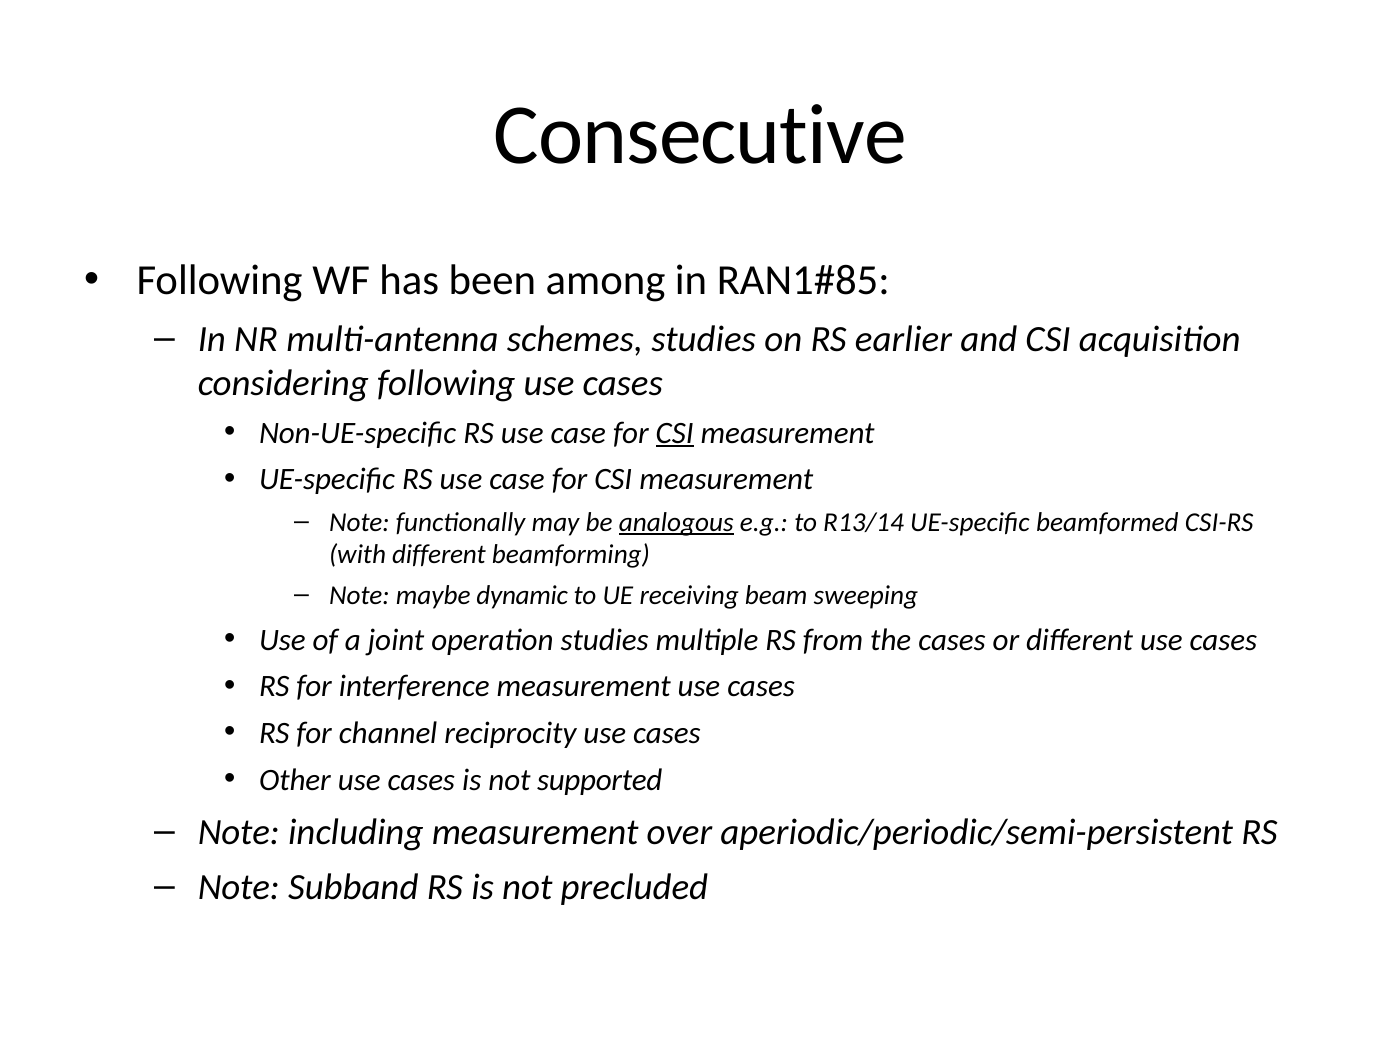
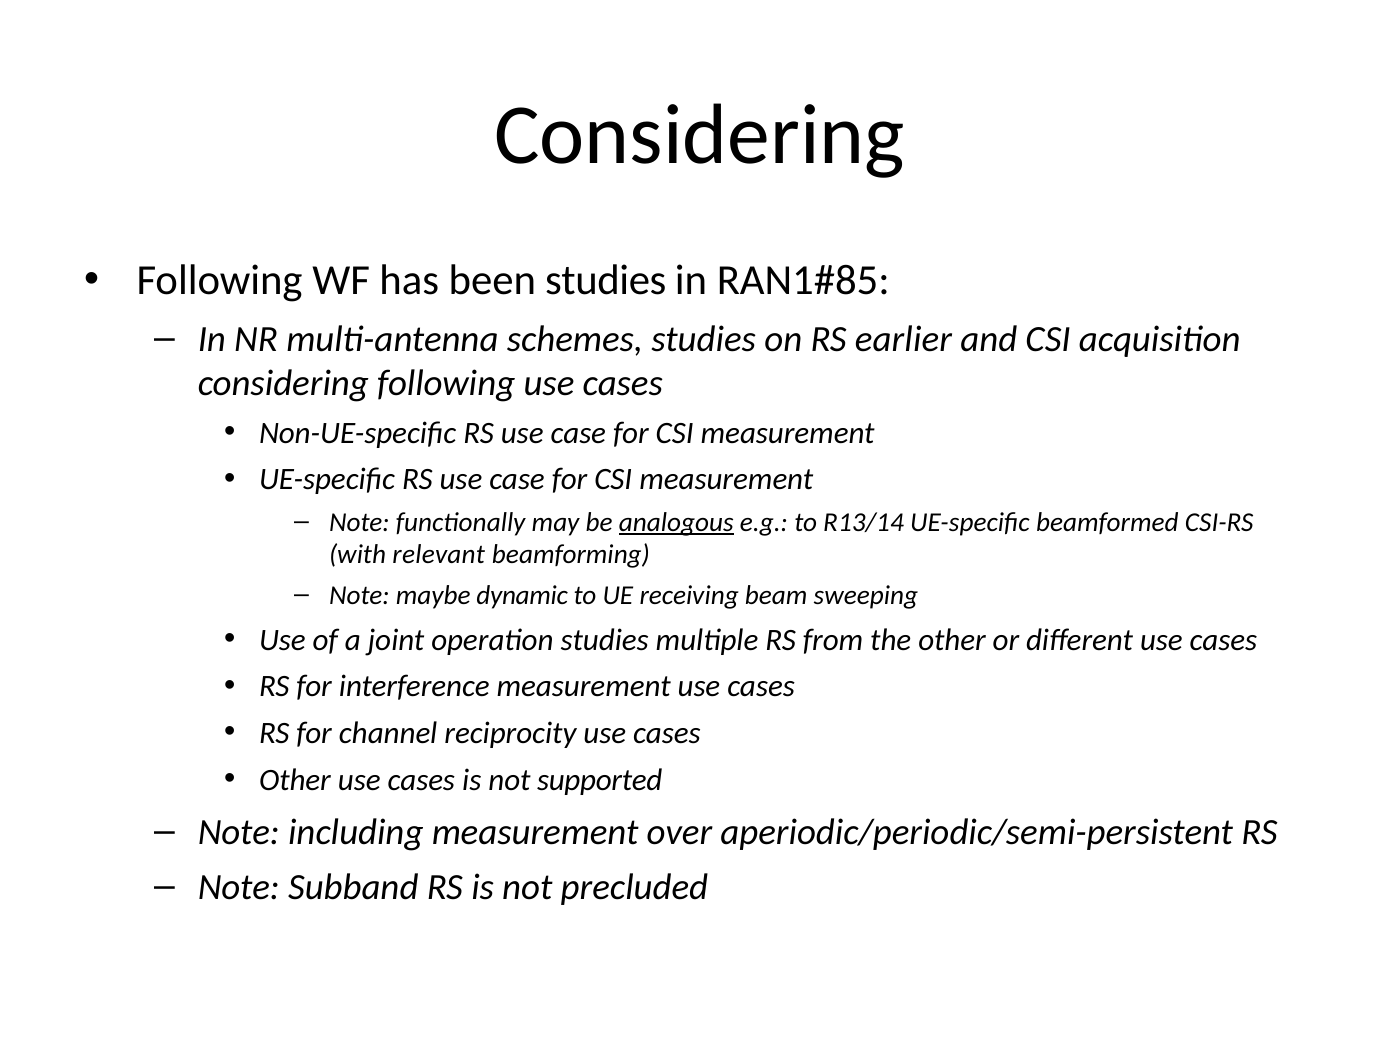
Consecutive: Consecutive -> Considering (700, 136)
been among: among -> studies (606, 281)
CSI underline: present -> none (675, 433)
with different: different -> relevant (439, 555)
the cases: cases -> other (952, 640)
